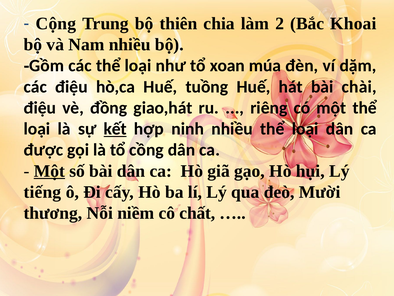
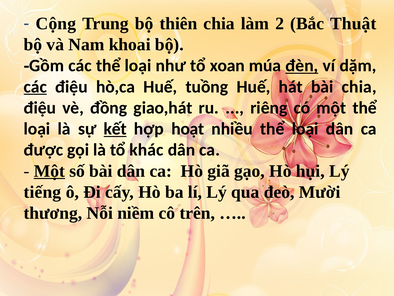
Khoai: Khoai -> Thuật (353, 24)
Nam nhiều: nhiều -> khoai (130, 45)
đèn underline: none -> present (302, 66)
các underline: none -> present (35, 87)
bài chài: chài -> chia (359, 87)
ninh: ninh -> hoạt (188, 129)
cồng: cồng -> khác (146, 150)
chất: chất -> trên (197, 213)
